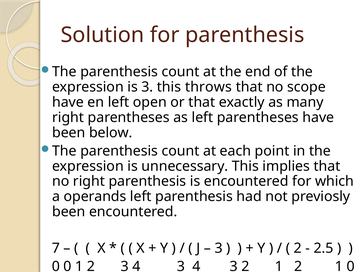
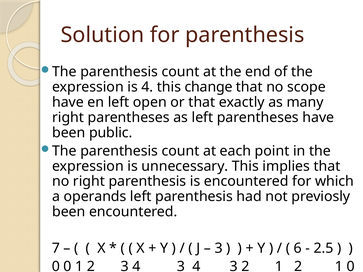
is 3: 3 -> 4 (147, 87)
throws: throws -> change (209, 87)
below: below -> public (111, 133)
2: 2 -> 6 (298, 249)
